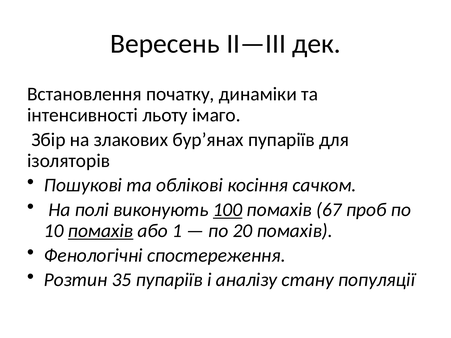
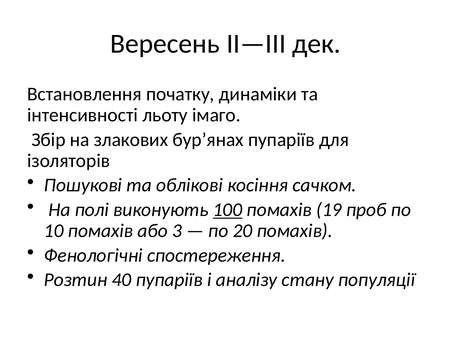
67: 67 -> 19 (329, 210)
помахів underline: present -> none (101, 231)
1: 1 -> 3 (177, 231)
35: 35 -> 40 (122, 280)
